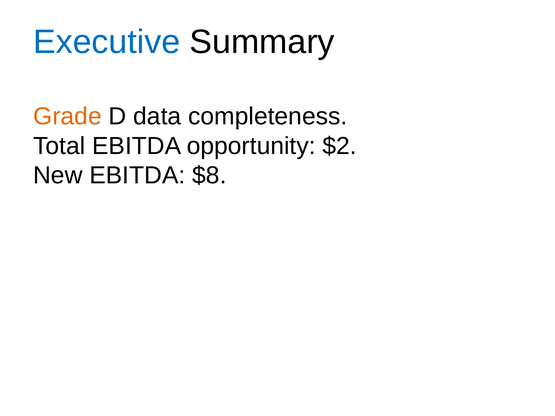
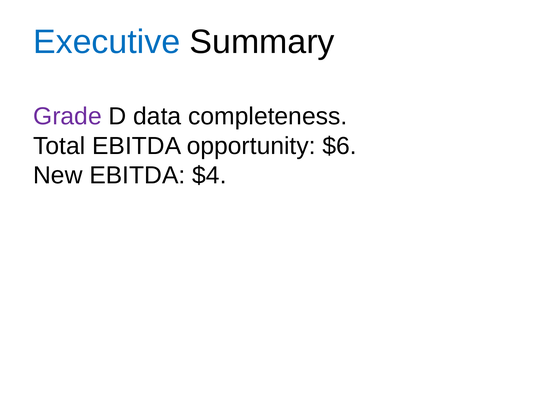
Grade colour: orange -> purple (67, 116)
$2: $2 -> $6 (340, 146)
$8: $8 -> $4 (209, 176)
